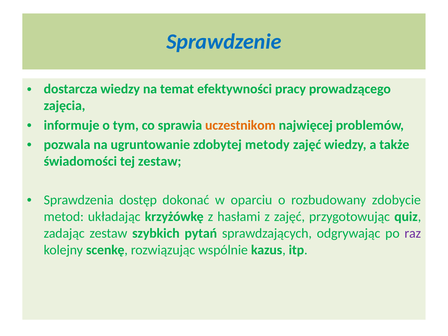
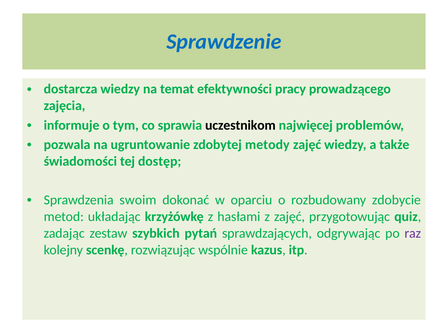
uczestnikom colour: orange -> black (240, 125)
tej zestaw: zestaw -> dostęp (160, 161)
dostęp: dostęp -> swoim (138, 200)
